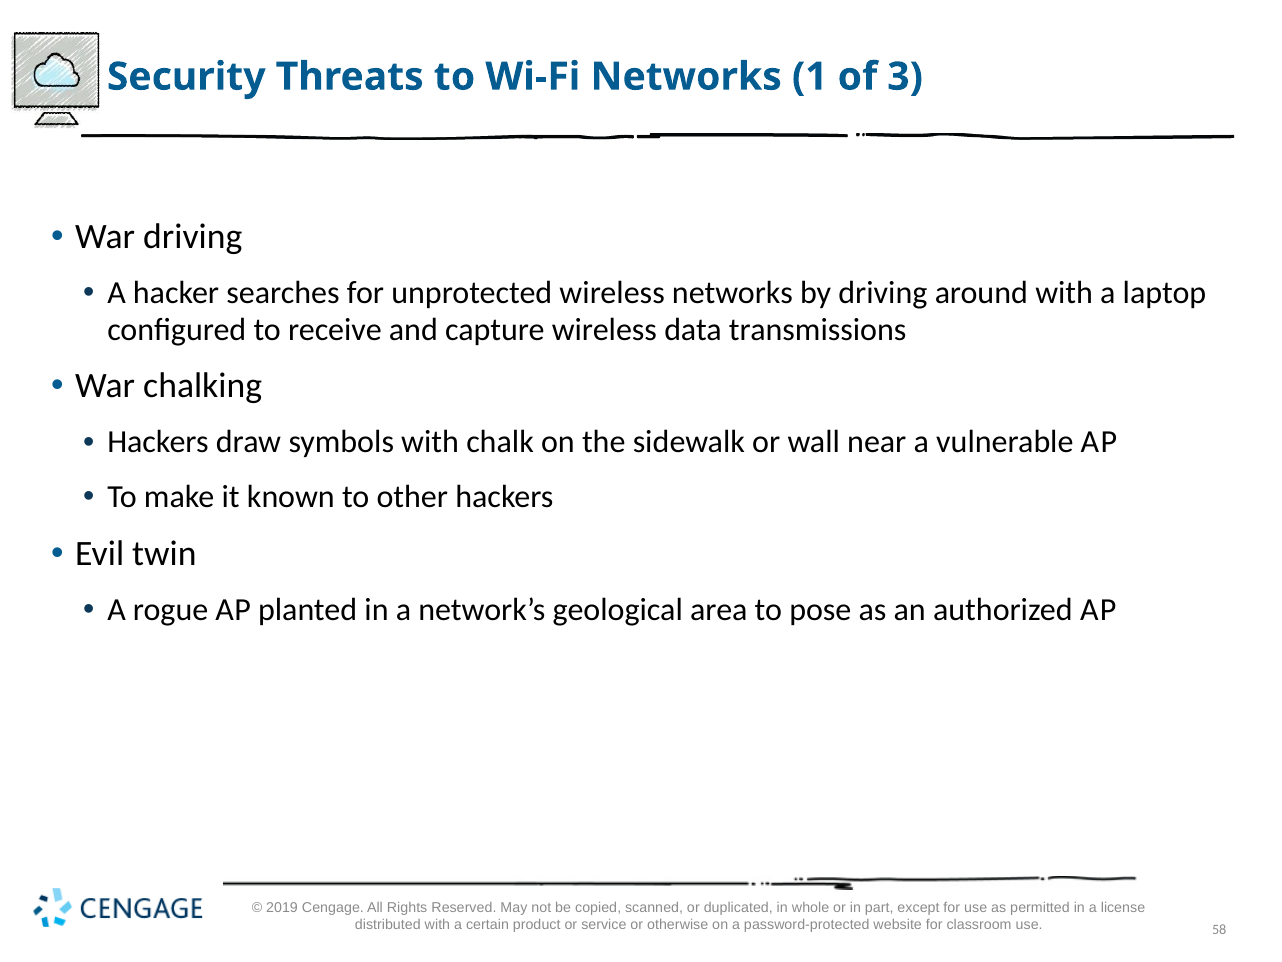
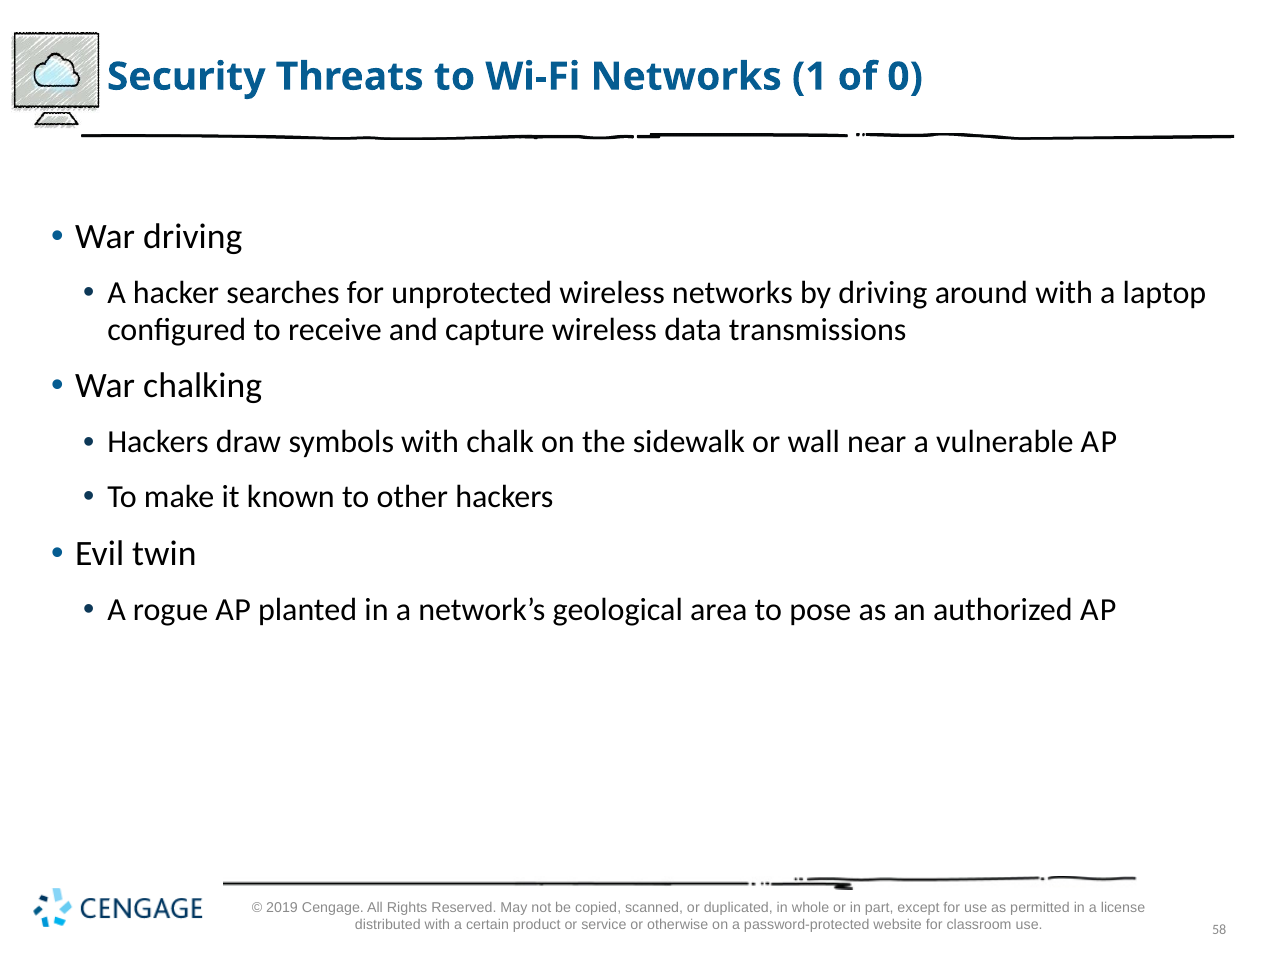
3: 3 -> 0 (905, 77)
